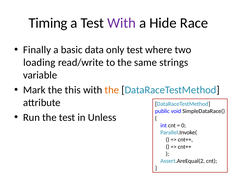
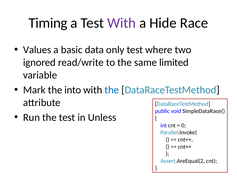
Finally: Finally -> Values (37, 50)
loading: loading -> ignored (39, 62)
strings: strings -> limited (174, 62)
this: this -> into (73, 90)
the colour: orange -> blue (112, 90)
